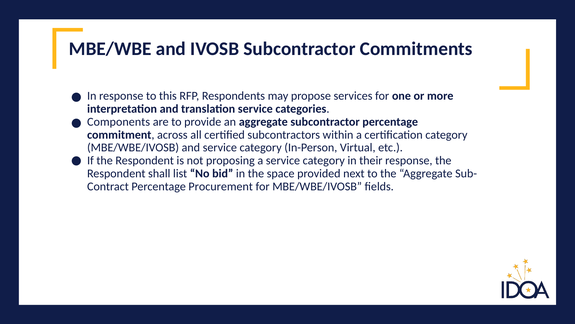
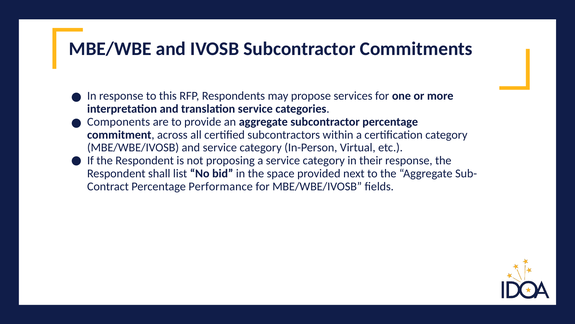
Procurement: Procurement -> Performance (221, 186)
